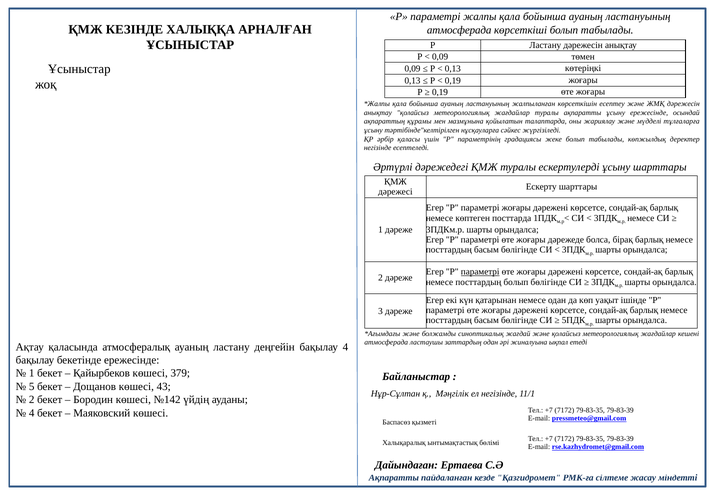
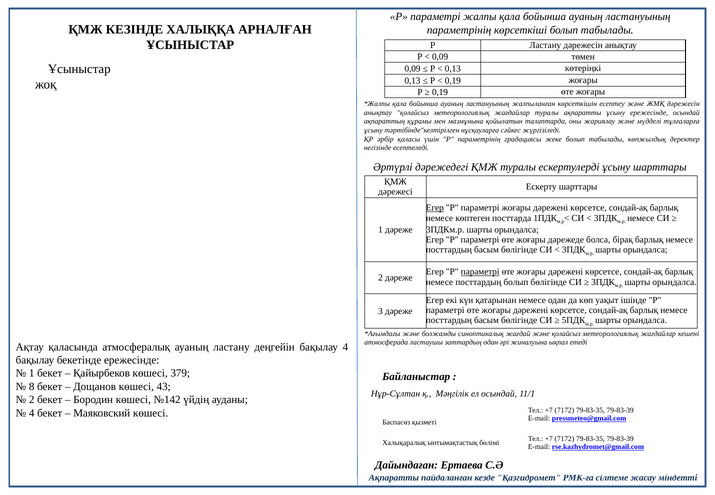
атмосферада: атмосферада -> параметрінің (459, 30)
Егер underline: none -> present (435, 208)
5: 5 -> 8 (32, 386)
ел негізінде: негізінде -> осындай (499, 394)
